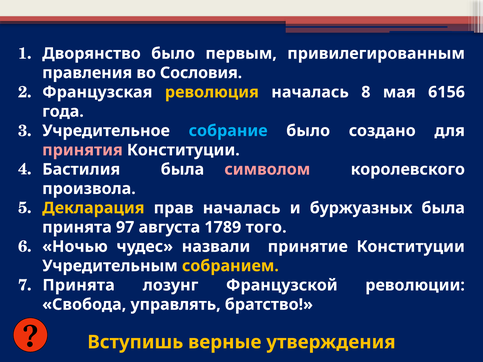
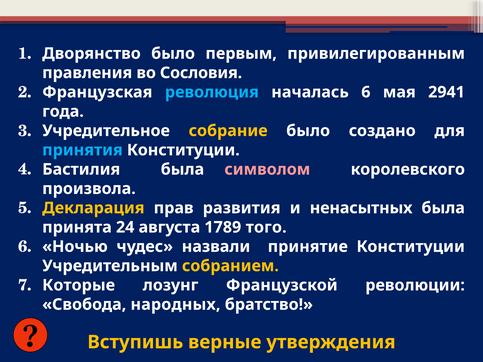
революция colour: yellow -> light blue (212, 92)
началась 8: 8 -> 6 (366, 92)
6156: 6156 -> 2941 (447, 92)
собрание colour: light blue -> yellow (228, 131)
принятия colour: pink -> light blue (82, 150)
прав началась: началась -> развития (242, 208)
буржуазных: буржуазных -> ненасытных (361, 208)
97: 97 -> 24 (125, 227)
Принята: Принята -> Которые (79, 285)
управлять: управлять -> народных (175, 305)
